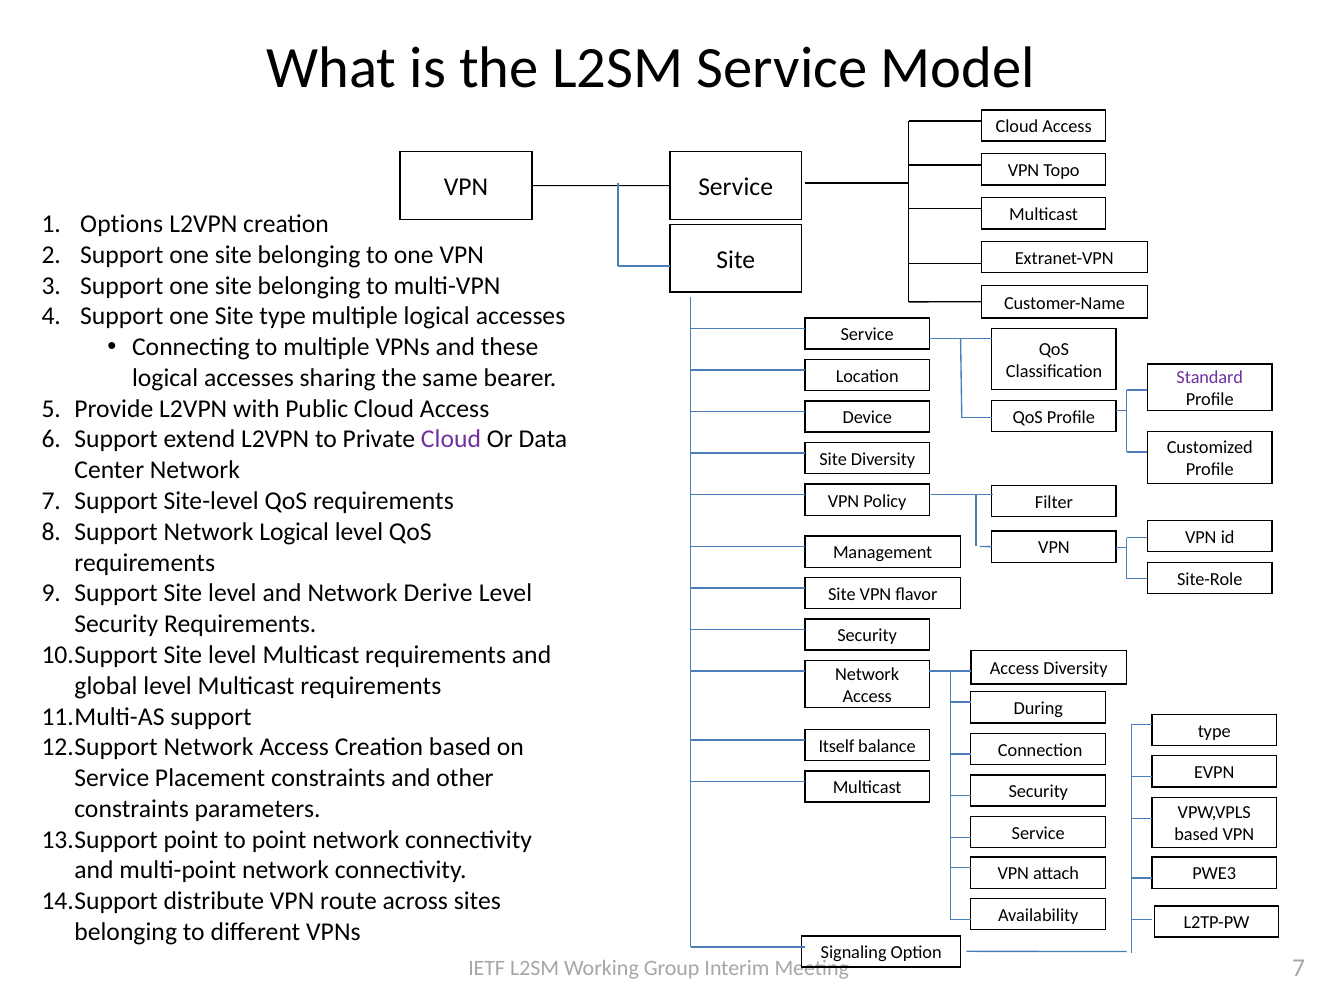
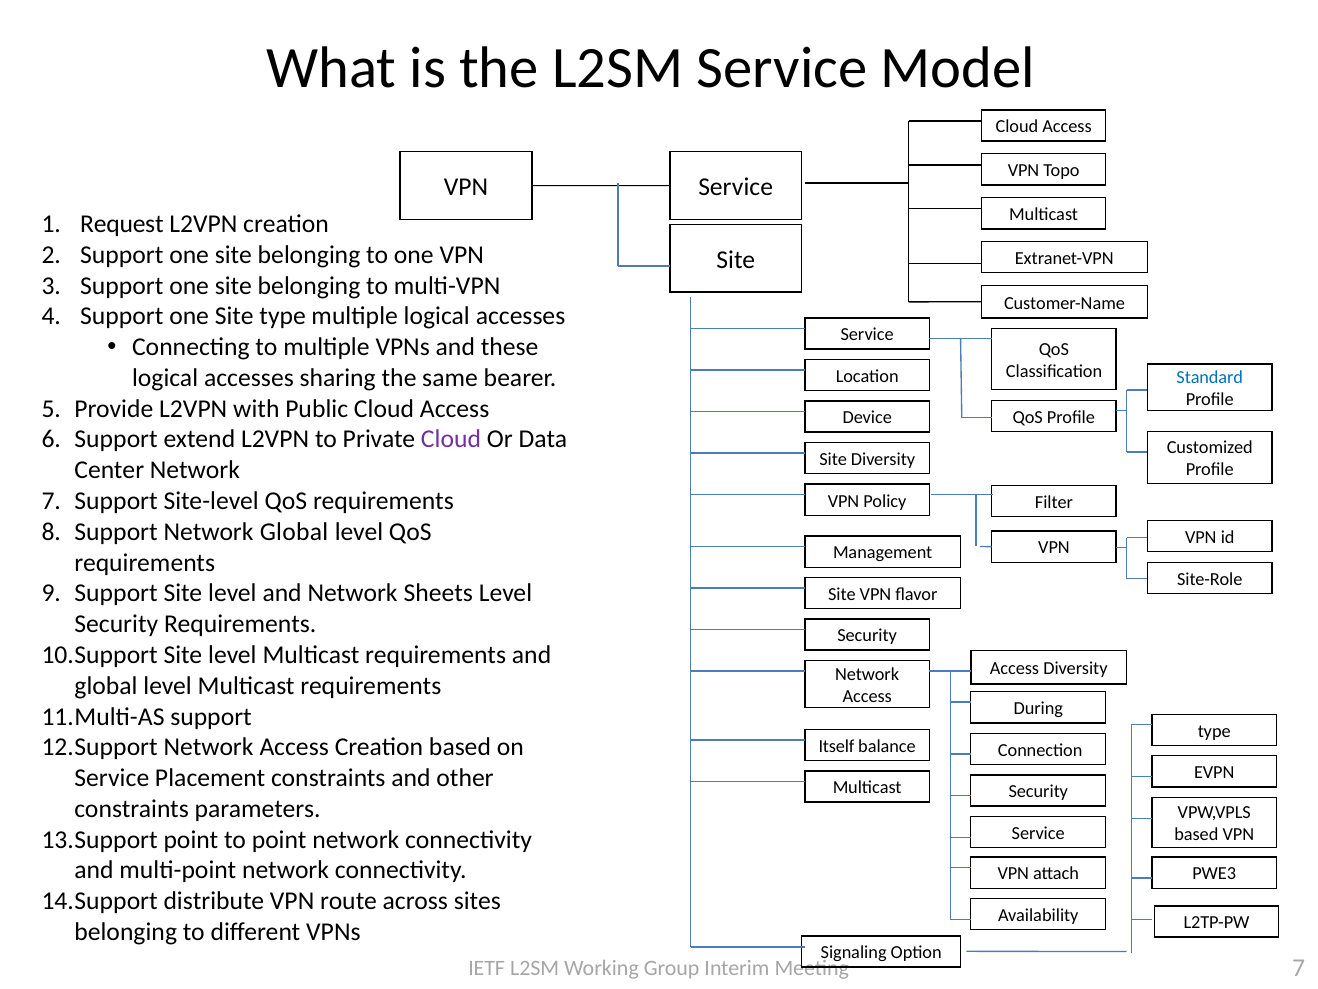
Options: Options -> Request (122, 224)
Standard colour: purple -> blue (1210, 377)
Network Logical: Logical -> Global (294, 532)
Derive: Derive -> Sheets (438, 593)
